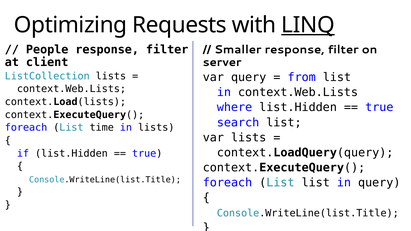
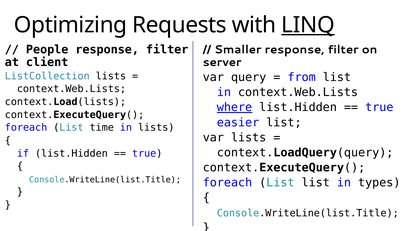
where underline: none -> present (235, 108)
search: search -> easier (238, 123)
in query: query -> types (379, 183)
